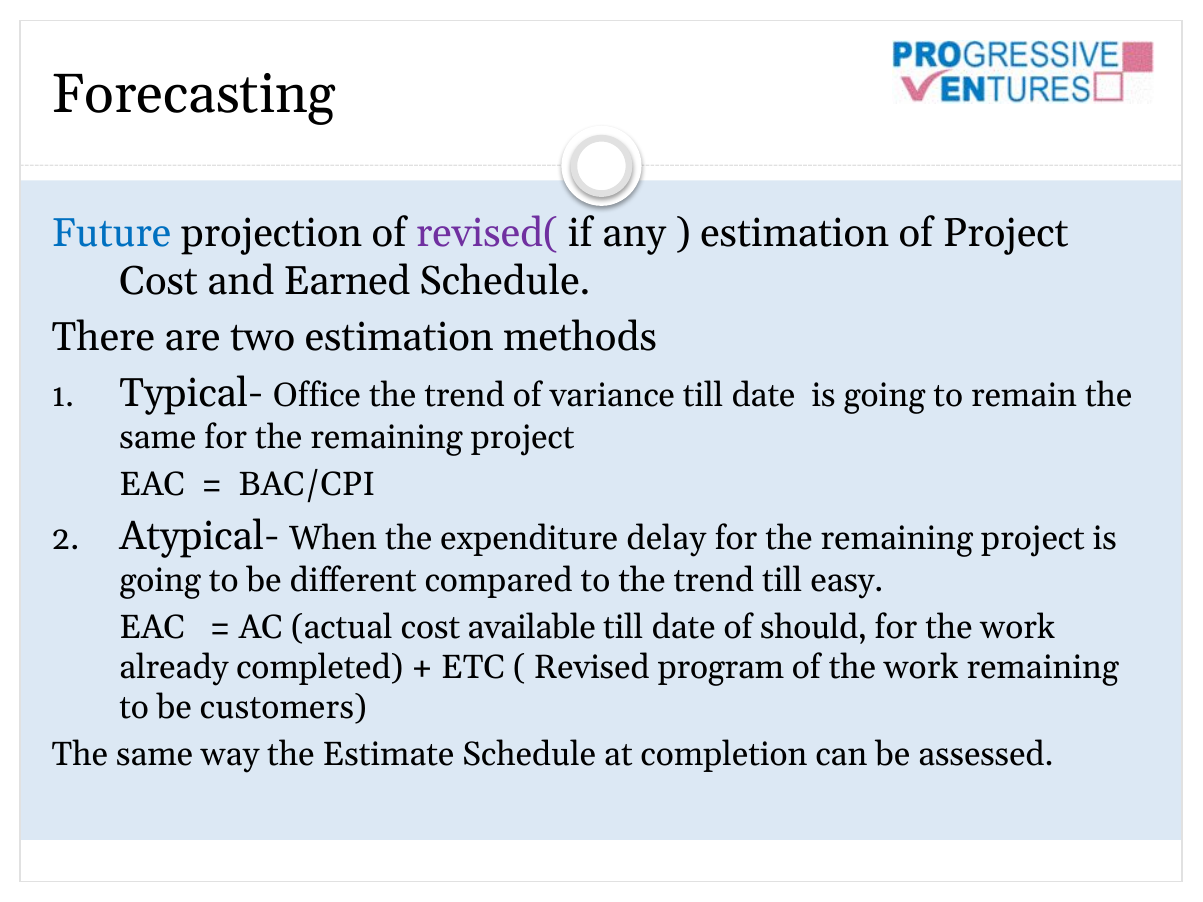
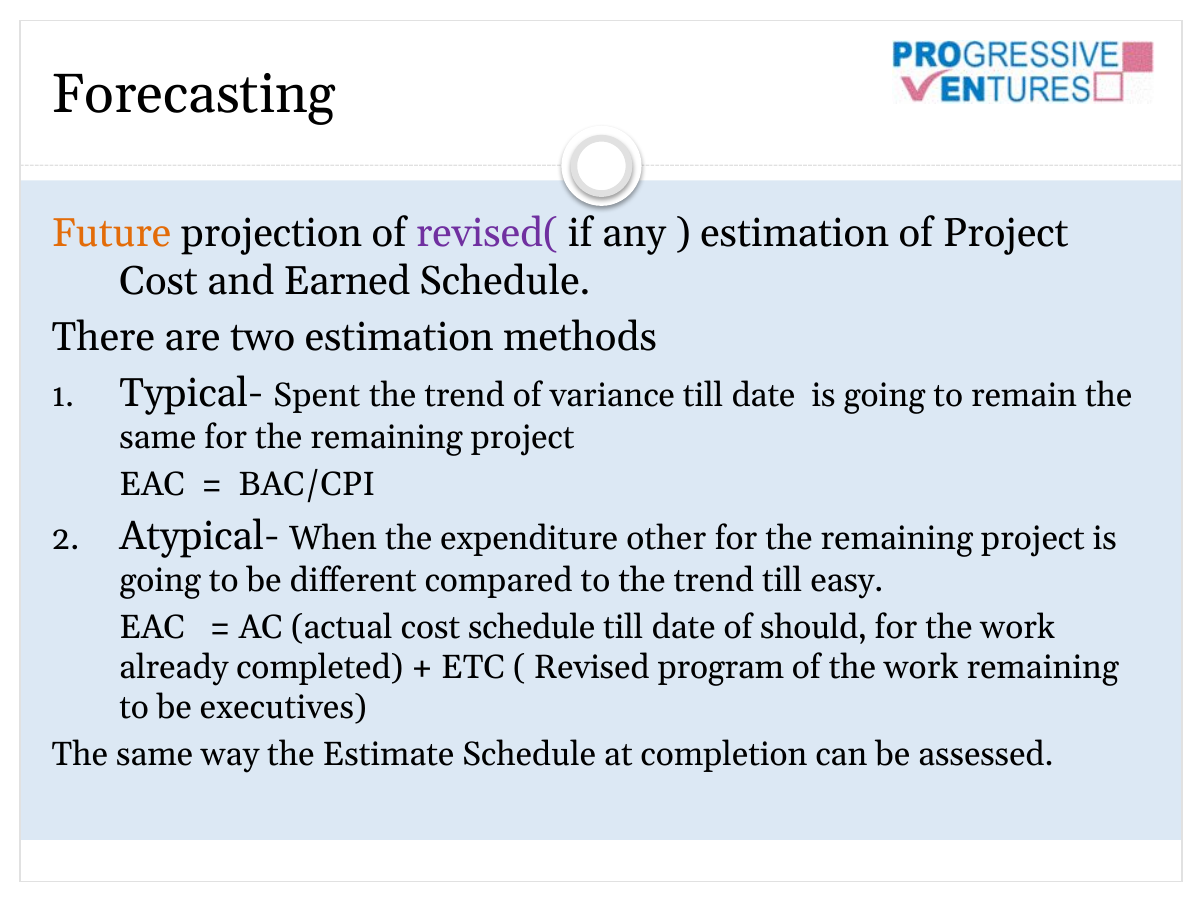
Future colour: blue -> orange (112, 233)
Office: Office -> Spent (317, 396)
delay: delay -> other (666, 539)
cost available: available -> schedule (532, 627)
customers: customers -> executives (283, 707)
